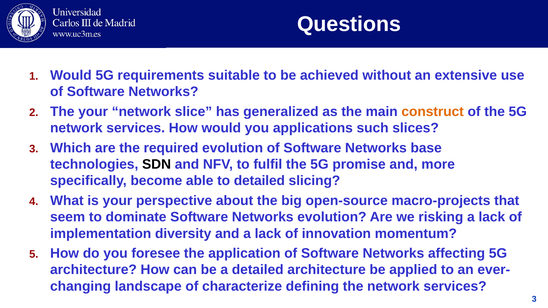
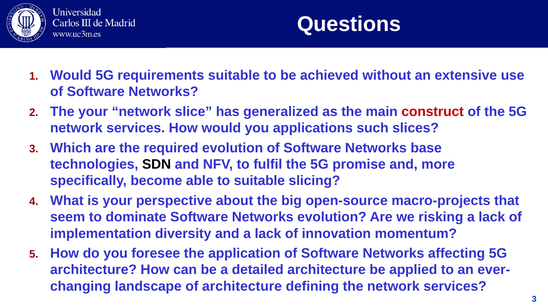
construct colour: orange -> red (433, 112)
to detailed: detailed -> suitable (259, 181)
of characterize: characterize -> architecture (242, 286)
